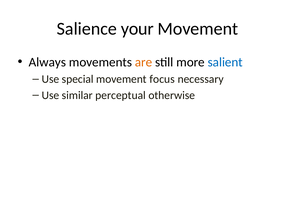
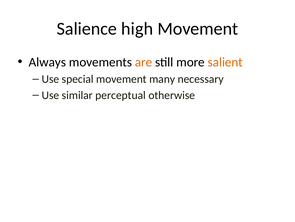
your: your -> high (137, 29)
salient colour: blue -> orange (225, 62)
focus: focus -> many (162, 79)
